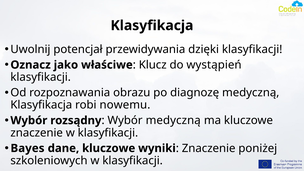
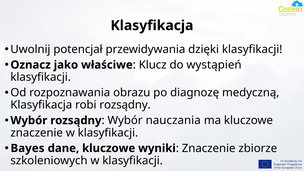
robi nowemu: nowemu -> rozsądny (125, 105)
Wybór medyczną: medyczną -> nauczania (173, 120)
poniżej: poniżej -> zbiorze (258, 148)
